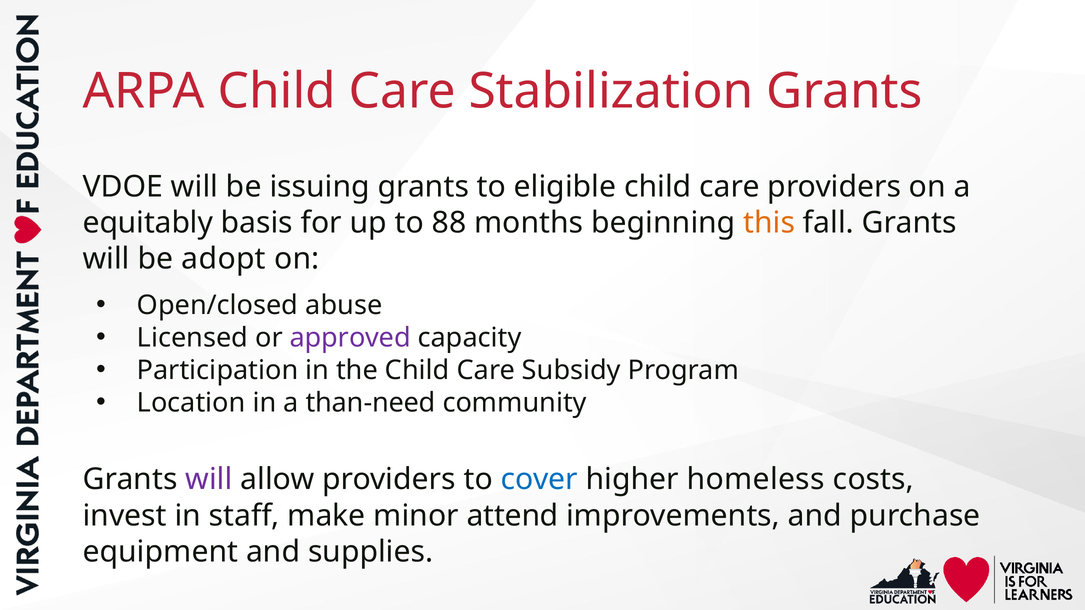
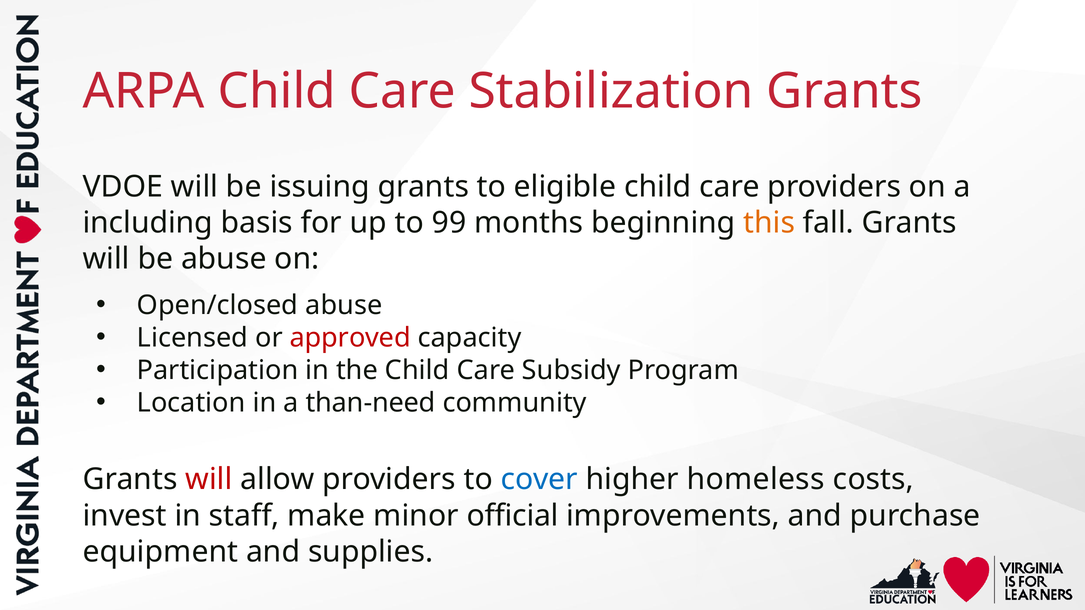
equitably: equitably -> including (148, 223)
88: 88 -> 99 (449, 223)
be adopt: adopt -> abuse (224, 259)
approved colour: purple -> red (350, 338)
will colour: purple -> red (209, 480)
attend: attend -> official (513, 516)
